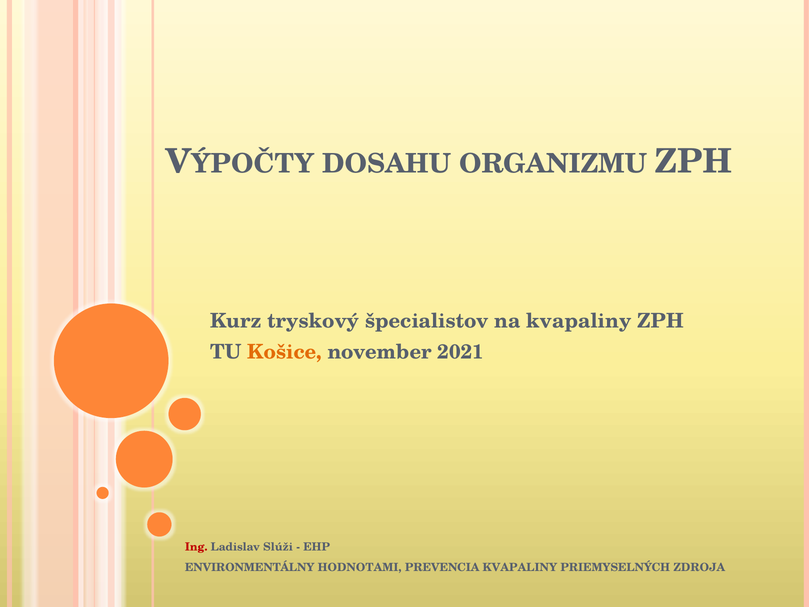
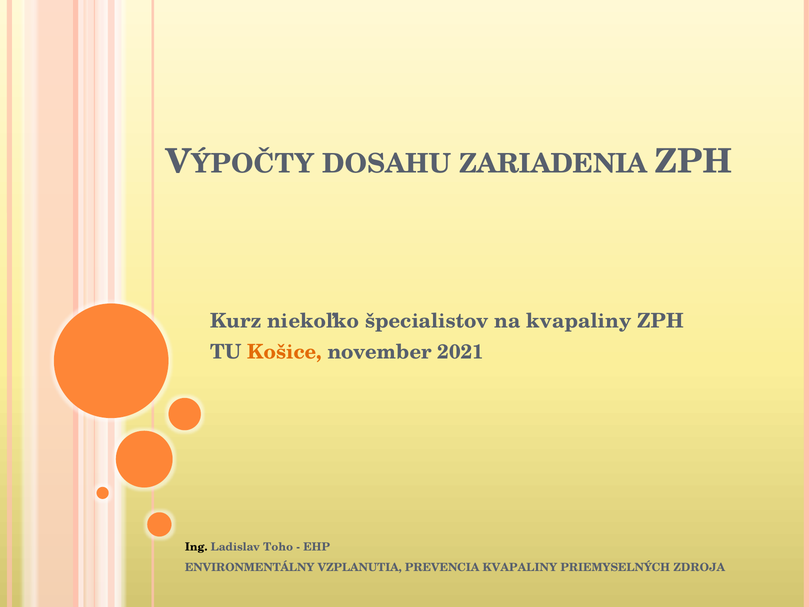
ORGANIZMU: ORGANIZMU -> ZARIADENIA (553, 164)
tryskový: tryskový -> niekoľko (313, 321)
Ing colour: red -> black (196, 547)
Slúži: Slúži -> Toho (278, 547)
HODNOTAMI: HODNOTAMI -> VZPLANUTIA (360, 567)
